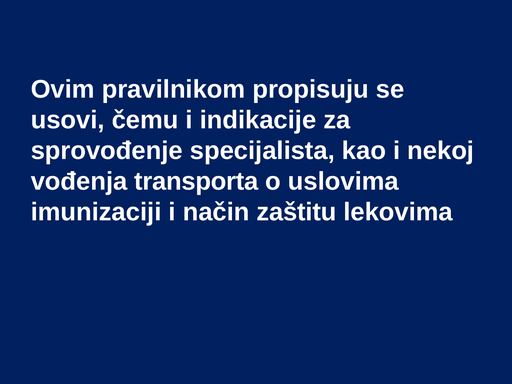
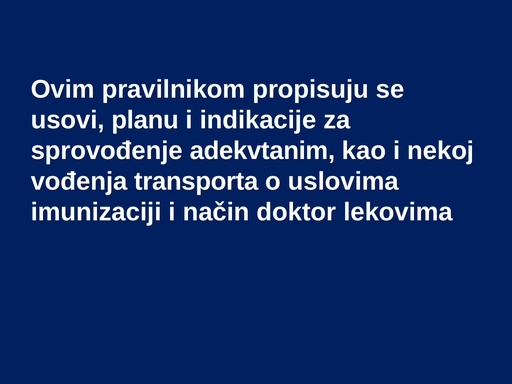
čemu: čemu -> planu (145, 120)
specijalista: specijalista -> adekvtanim (262, 151)
zaštitu: zaštitu -> doktor (296, 212)
